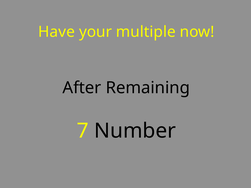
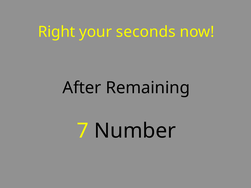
Have: Have -> Right (57, 32)
multiple: multiple -> seconds (146, 32)
